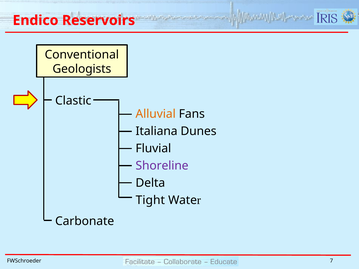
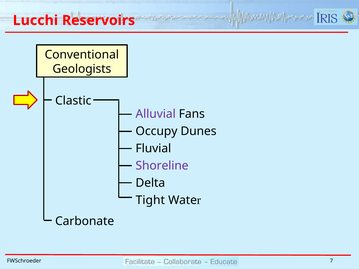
Endico: Endico -> Lucchi (35, 20)
Alluvial colour: orange -> purple (156, 114)
Italiana: Italiana -> Occupy (156, 131)
